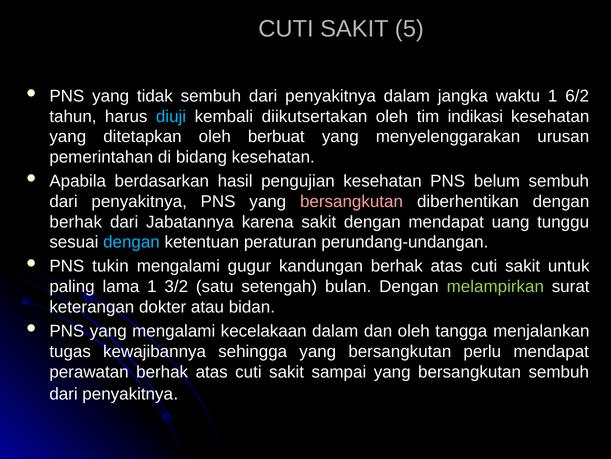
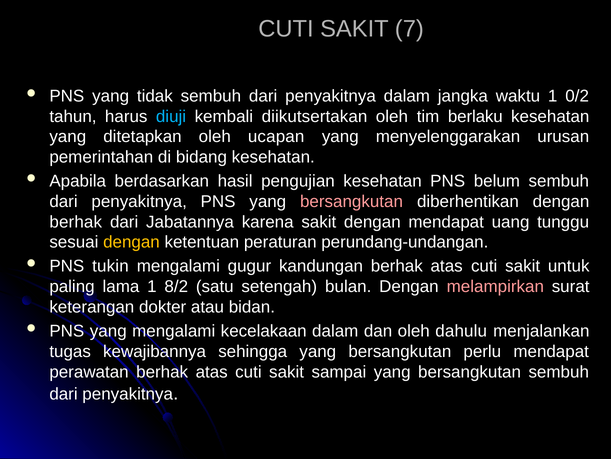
5: 5 -> 7 (409, 29)
6/2: 6/2 -> 0/2 (577, 96)
indikasi: indikasi -> berlaku (475, 116)
berbuat: berbuat -> ucapan (276, 137)
dengan colour: light blue -> yellow (131, 242)
3/2: 3/2 -> 8/2 (176, 286)
melampirkan colour: light green -> pink (495, 286)
tangga: tangga -> dahulu (461, 331)
